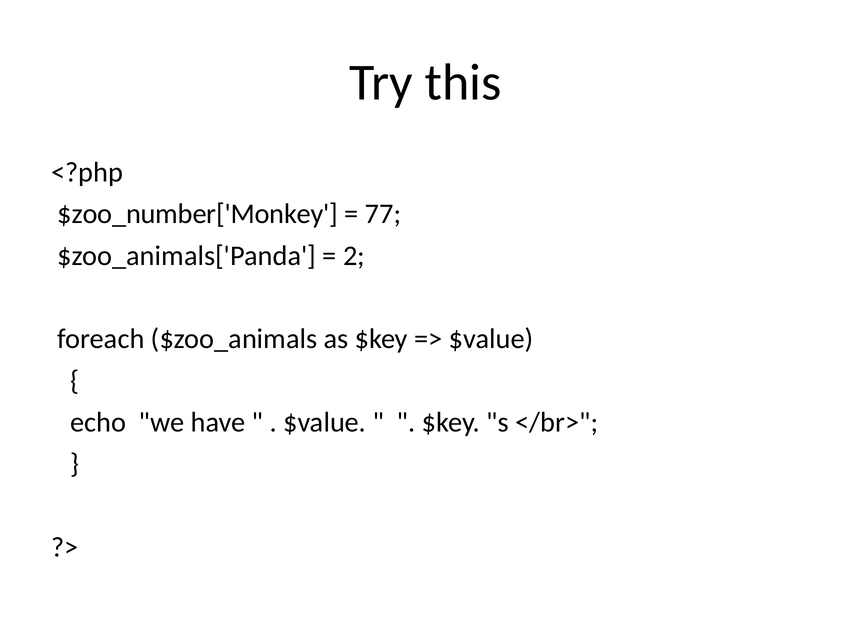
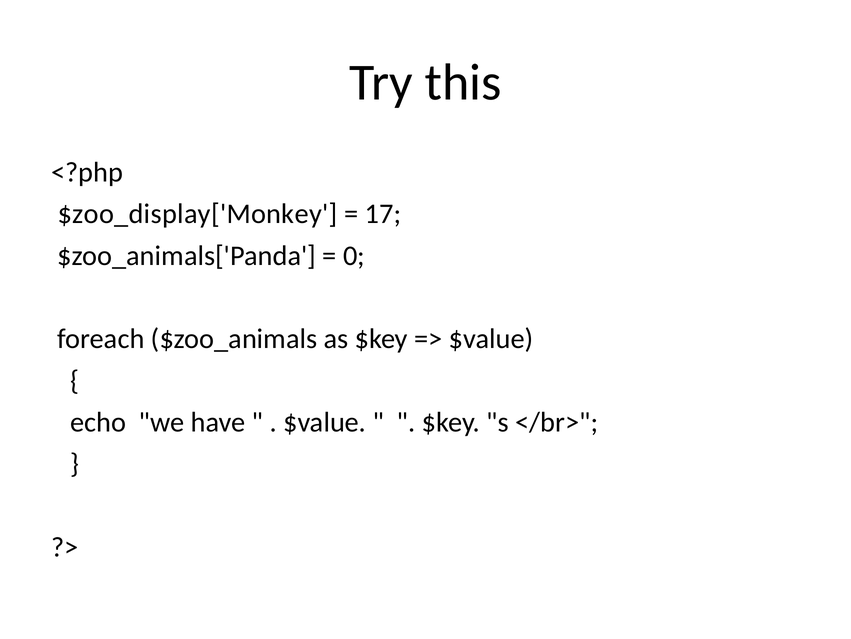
$zoo_number['Monkey: $zoo_number['Monkey -> $zoo_display['Monkey (198, 214)
77: 77 -> 17 (383, 214)
2: 2 -> 0 (354, 255)
